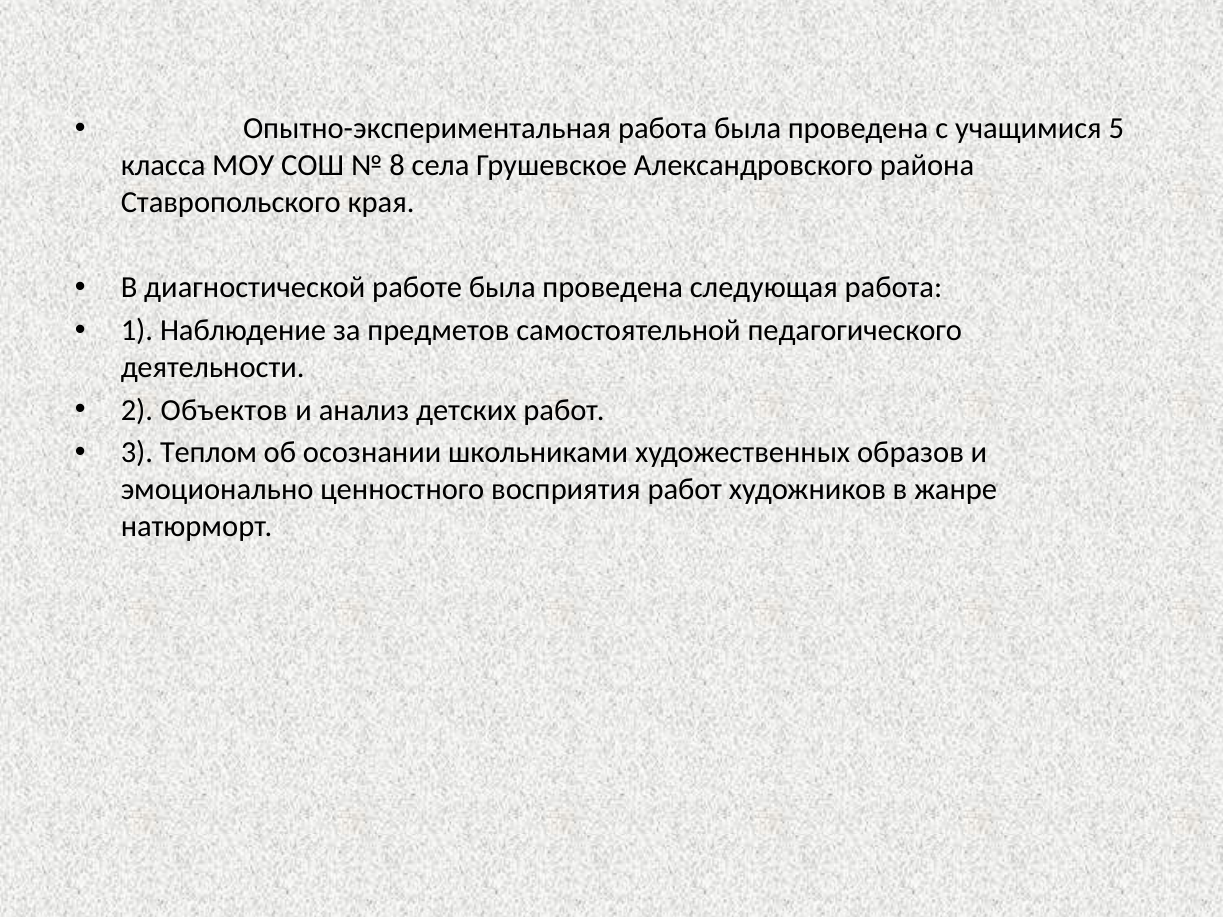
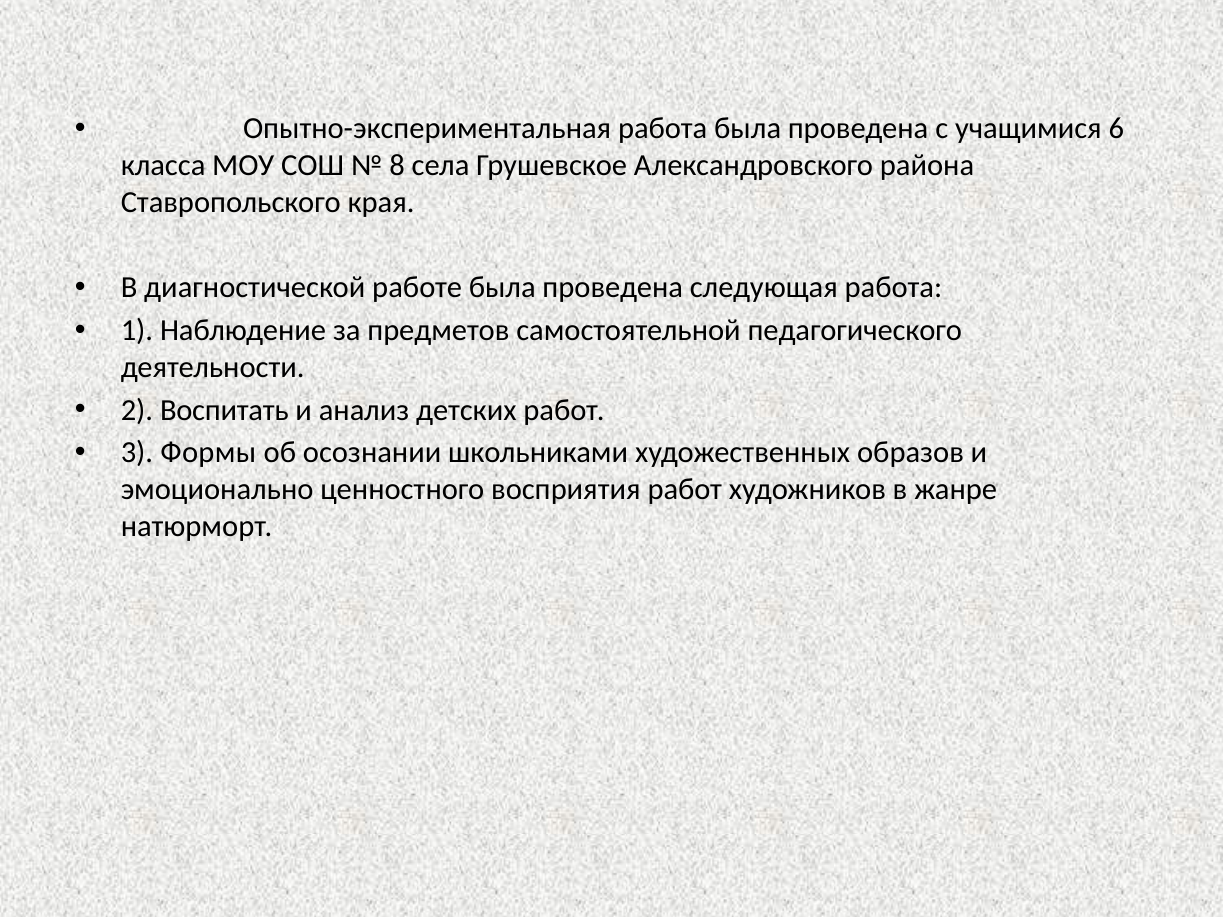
5: 5 -> 6 (1116, 129)
Объектов: Объектов -> Воспитать (224, 410)
Теплом: Теплом -> Формы (208, 453)
